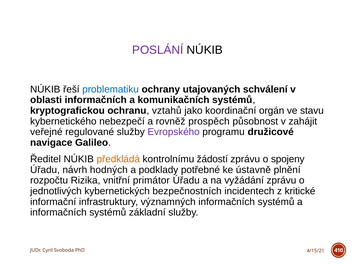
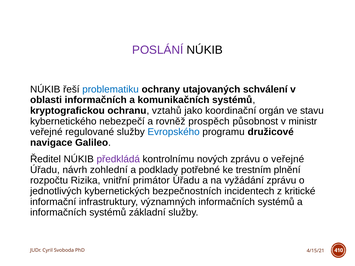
zahájit: zahájit -> ministr (303, 121)
Evropského colour: purple -> blue (174, 132)
předkládá colour: orange -> purple (118, 159)
žádostí: žádostí -> nových (212, 159)
o spojeny: spojeny -> veřejné (288, 159)
hodných: hodných -> zohlední (109, 170)
ústavně: ústavně -> trestním (253, 170)
